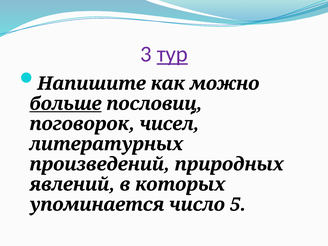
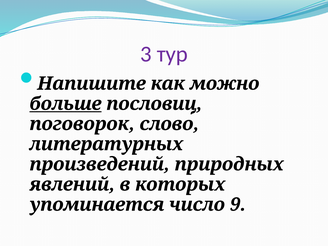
тур underline: present -> none (172, 54)
чисел: чисел -> слово (169, 124)
5: 5 -> 9 (238, 205)
